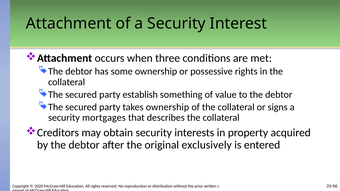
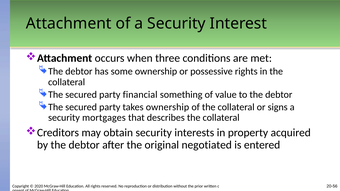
establish: establish -> financial (140, 95)
exclusively: exclusively -> negotiated (207, 145)
